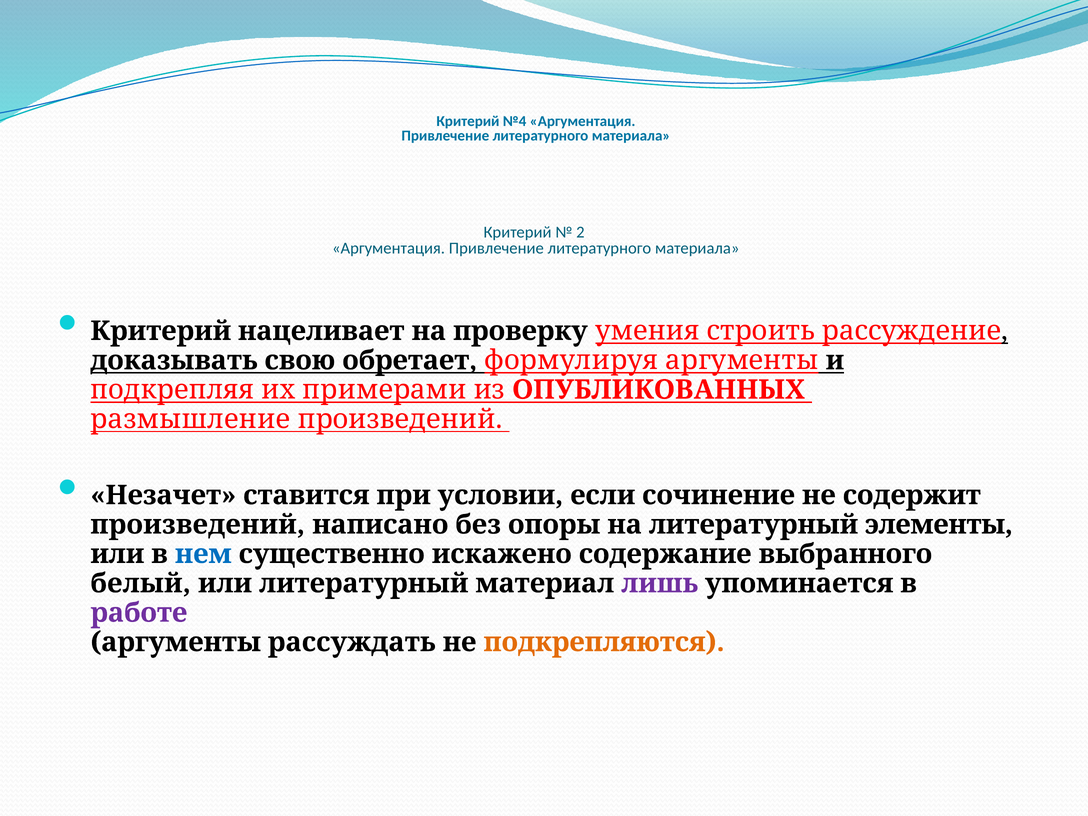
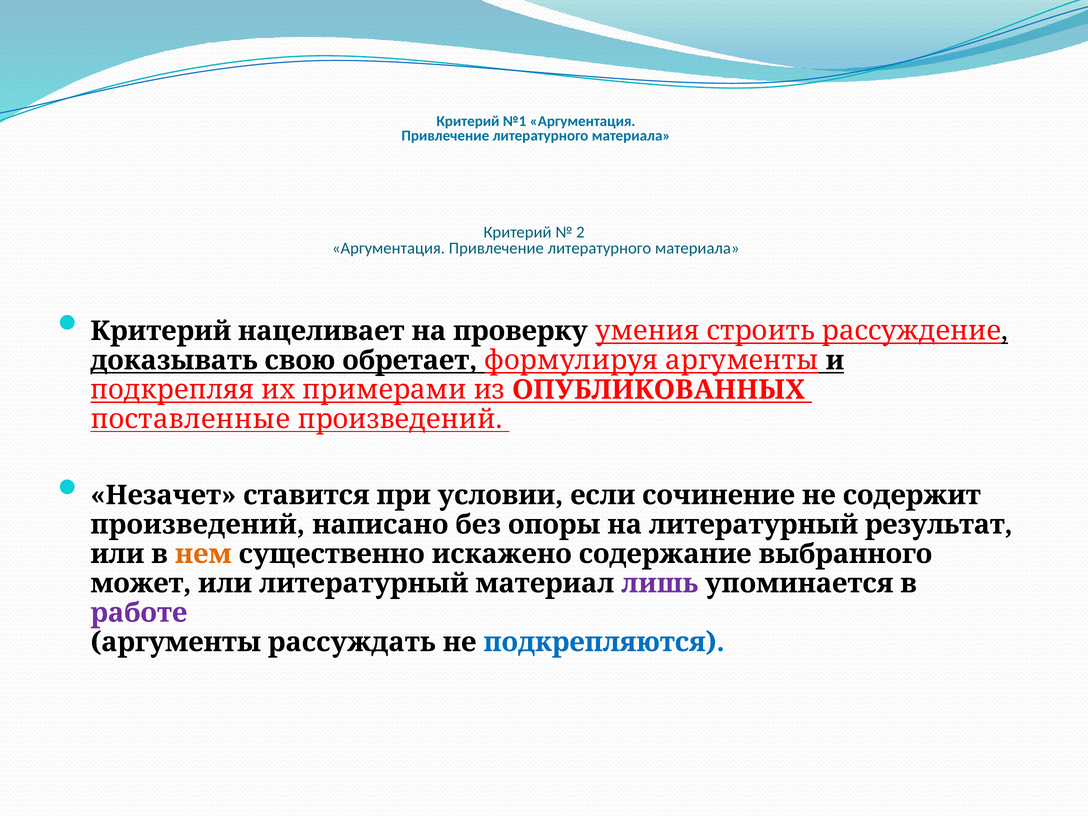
№4: №4 -> №1 (515, 121)
размышление: размышление -> поставленные (190, 419)
элементы: элементы -> результат (939, 525)
нем colour: blue -> orange (203, 554)
белый: белый -> может (141, 583)
подкрепляются colour: orange -> blue (604, 642)
